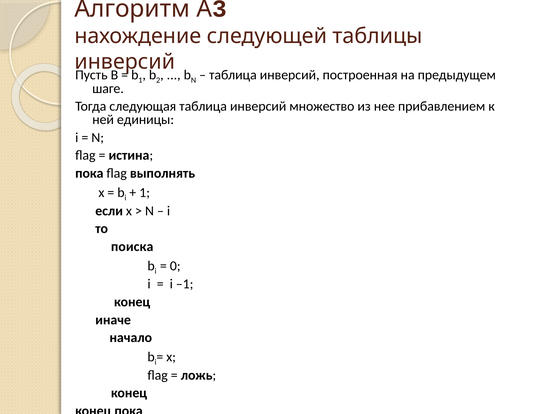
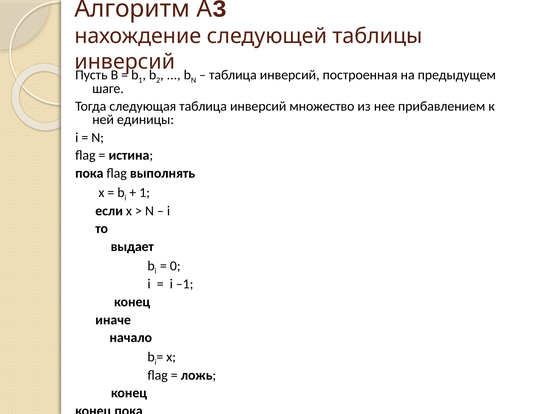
поиска: поиска -> выдает (132, 247)
